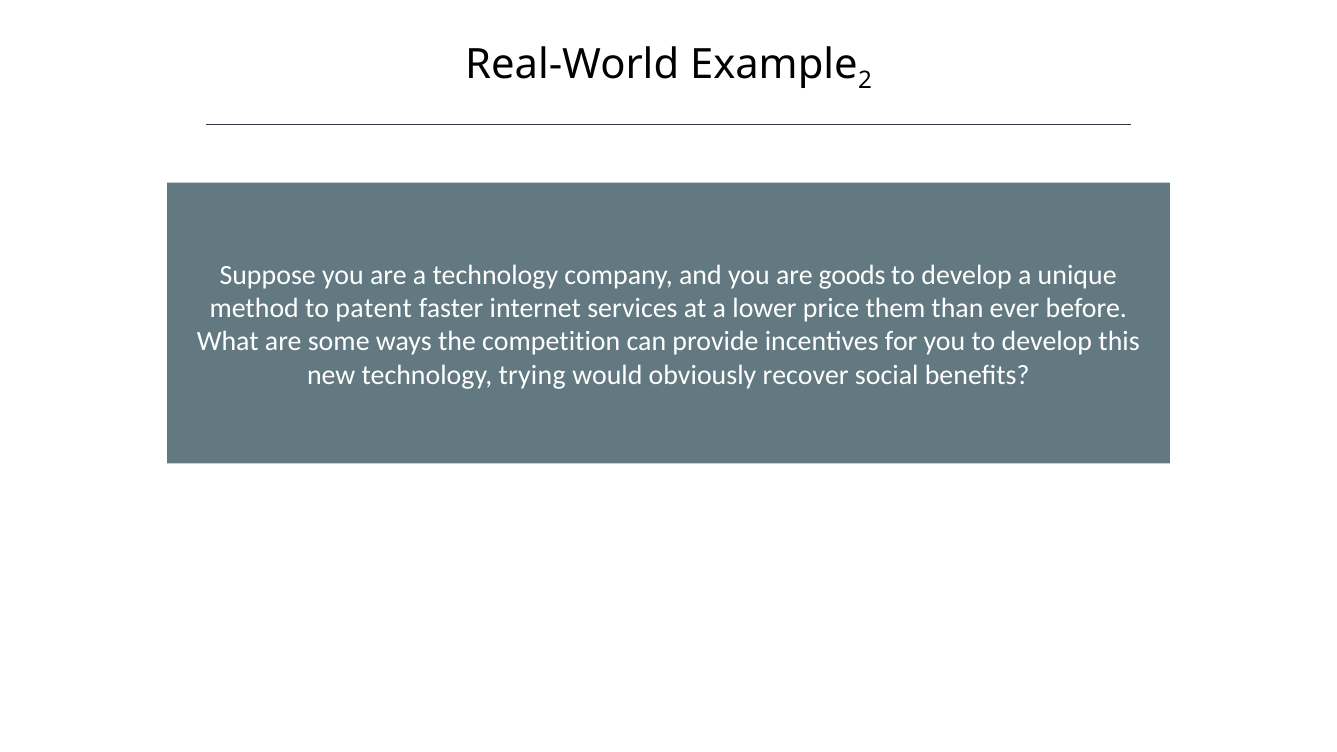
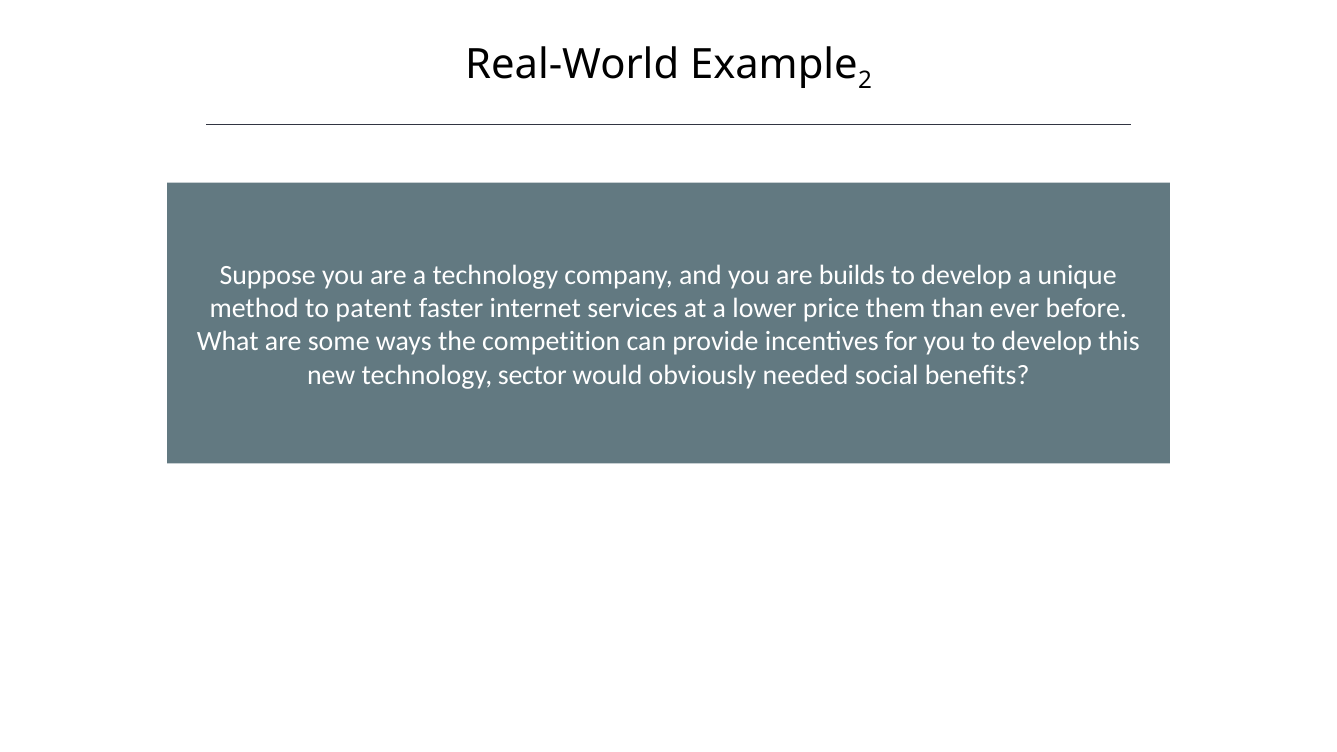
goods: goods -> builds (852, 275)
trying: trying -> sector (532, 375)
recover: recover -> needed (806, 375)
